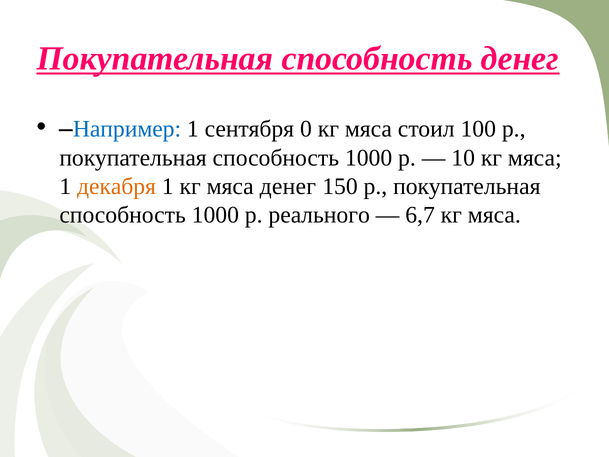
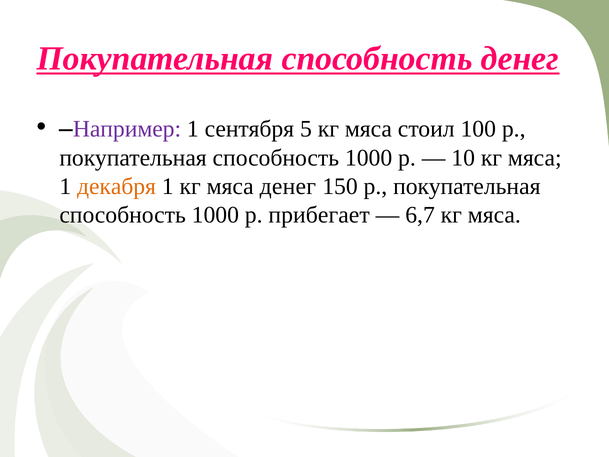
Например colour: blue -> purple (127, 129)
0: 0 -> 5 (306, 129)
реального: реального -> прибегает (319, 215)
